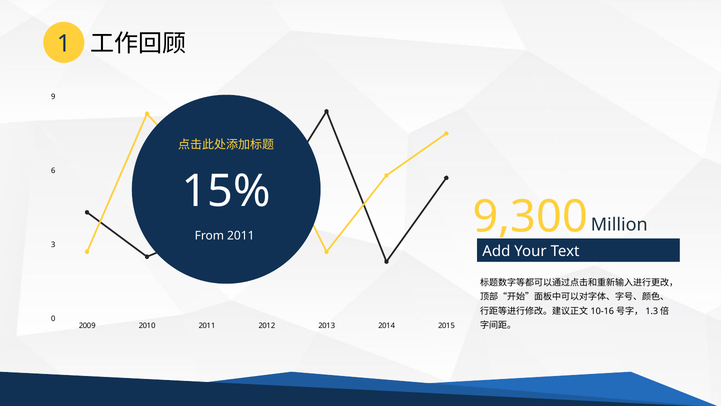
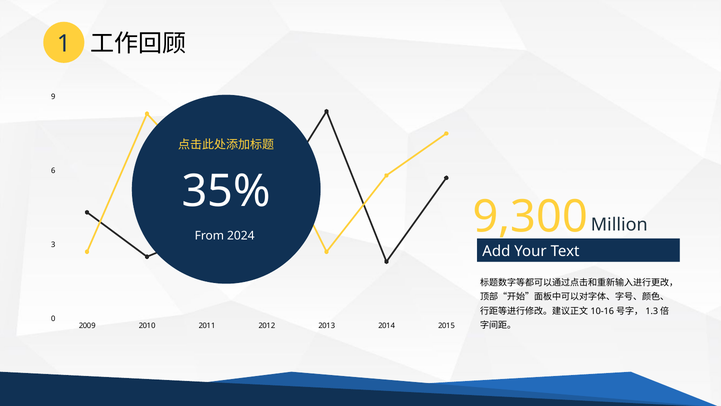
15%: 15% -> 35% (226, 191)
From 2011: 2011 -> 2024 (241, 236)
